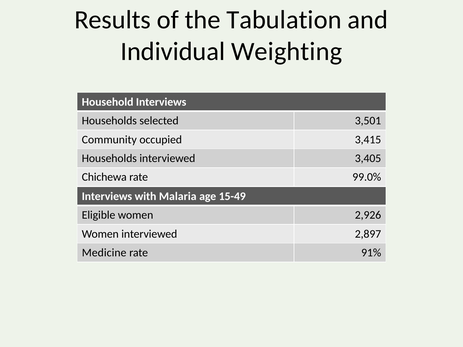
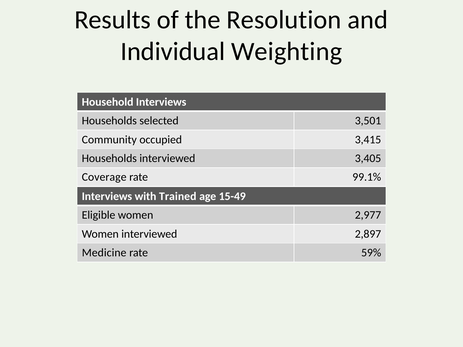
Tabulation: Tabulation -> Resolution (284, 20)
Chichewa: Chichewa -> Coverage (104, 177)
99.0%: 99.0% -> 99.1% (367, 177)
Malaria: Malaria -> Trained (178, 197)
2,926: 2,926 -> 2,977 (368, 215)
91%: 91% -> 59% (371, 253)
